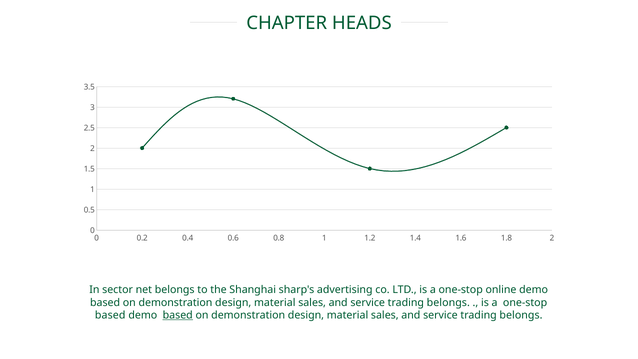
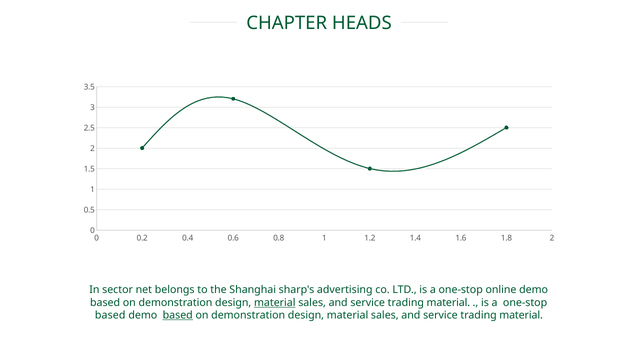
material underline: none -> present (275, 302)
belongs: belongs -> material (448, 302)
belongs: belongs -> material (521, 315)
